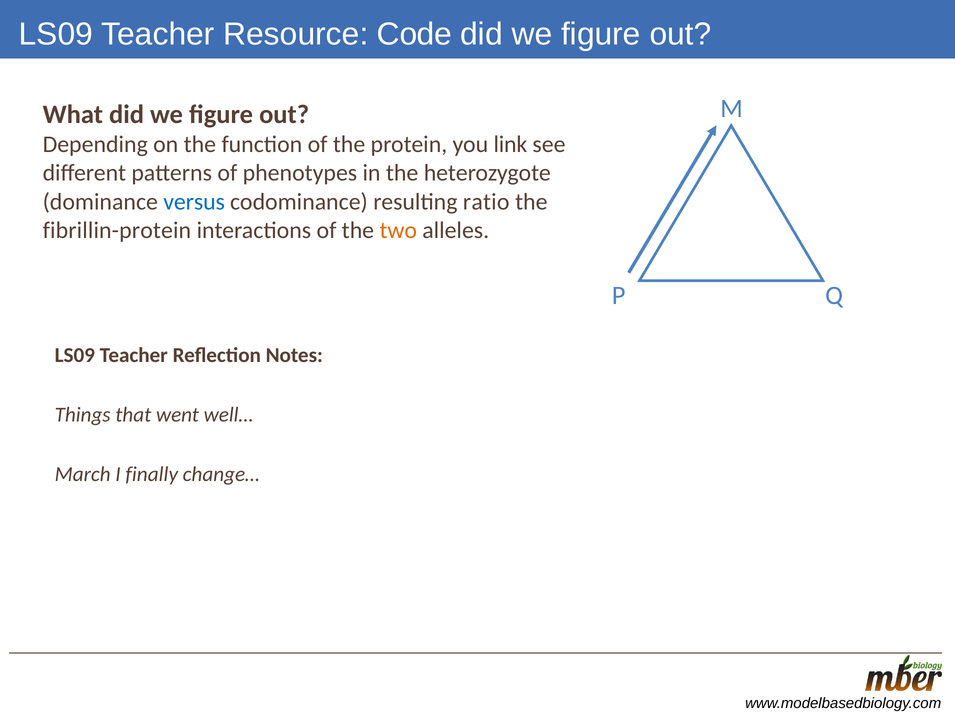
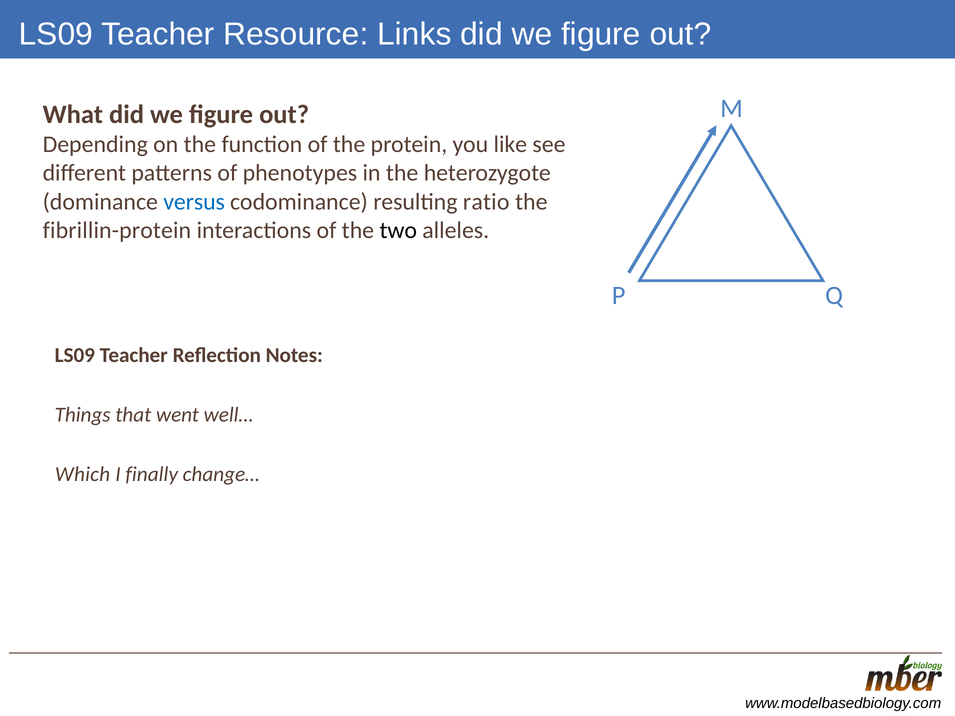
Code: Code -> Links (414, 34)
link: link -> like (510, 145)
two colour: orange -> black (398, 230)
March: March -> Which (83, 474)
